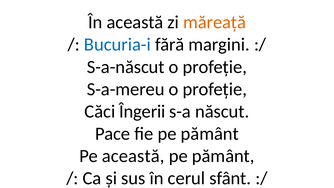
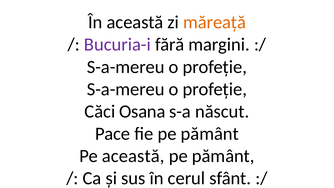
Bucuria-i colour: blue -> purple (117, 45)
S-a-născut: S-a-născut -> S-a-mereu (126, 67)
Îngerii: Îngerii -> Osana (142, 111)
